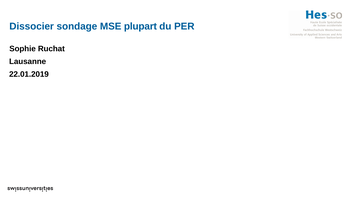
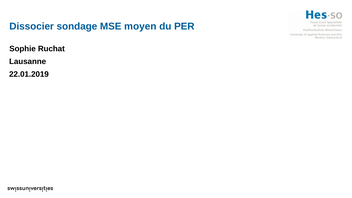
plupart: plupart -> moyen (140, 26)
